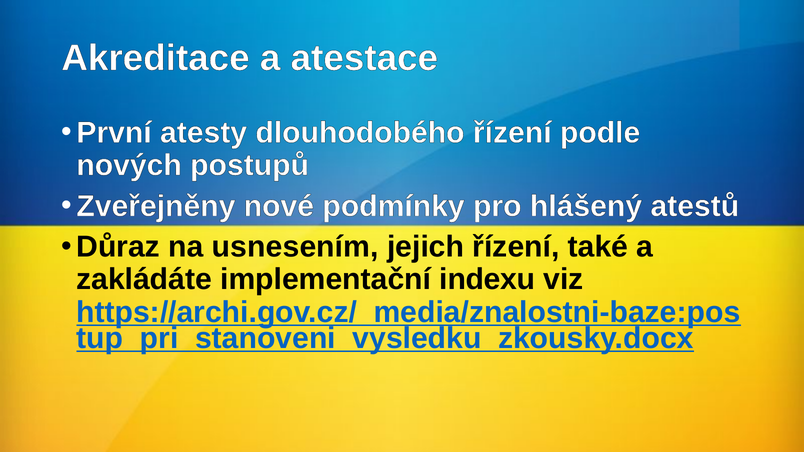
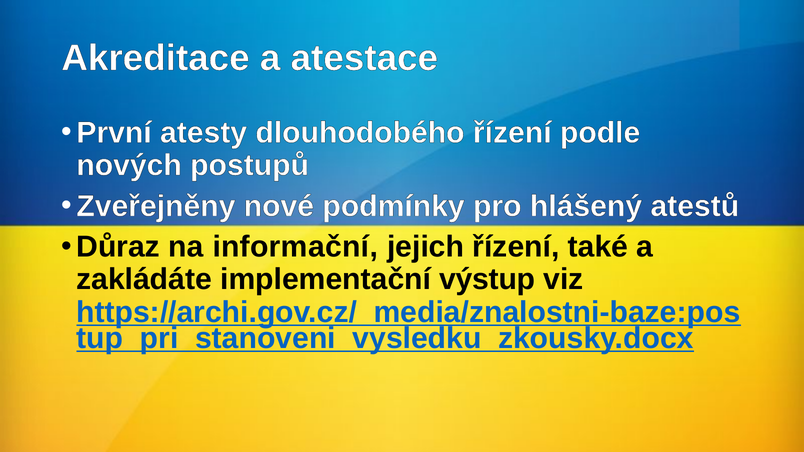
usnesením: usnesením -> informační (295, 247)
indexu: indexu -> výstup (487, 280)
